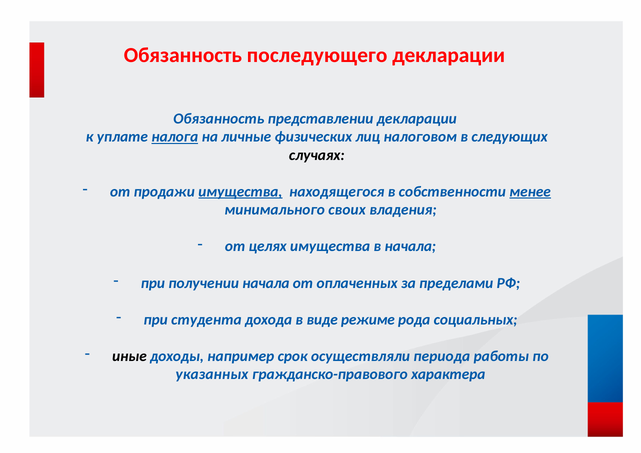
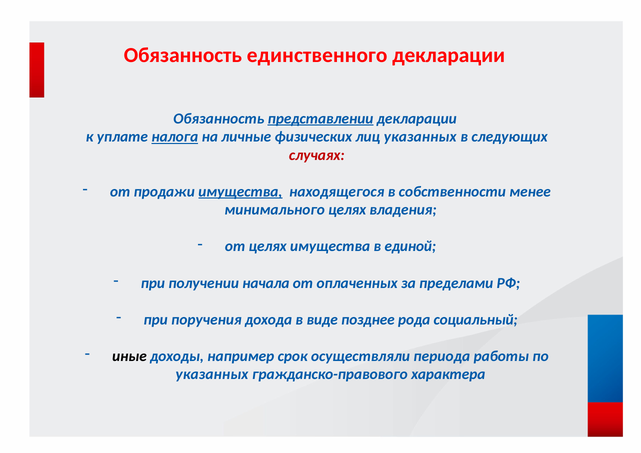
последующего: последующего -> единственного (317, 55)
представлении underline: none -> present (321, 119)
лиц налоговом: налоговом -> указанных (420, 137)
случаях colour: black -> red (317, 155)
менее underline: present -> none (530, 192)
минимального своих: своих -> целях (347, 210)
в начала: начала -> единой (410, 247)
студента: студента -> поручения (206, 320)
режиме: режиме -> позднее (368, 320)
социальных: социальных -> социальный (476, 320)
